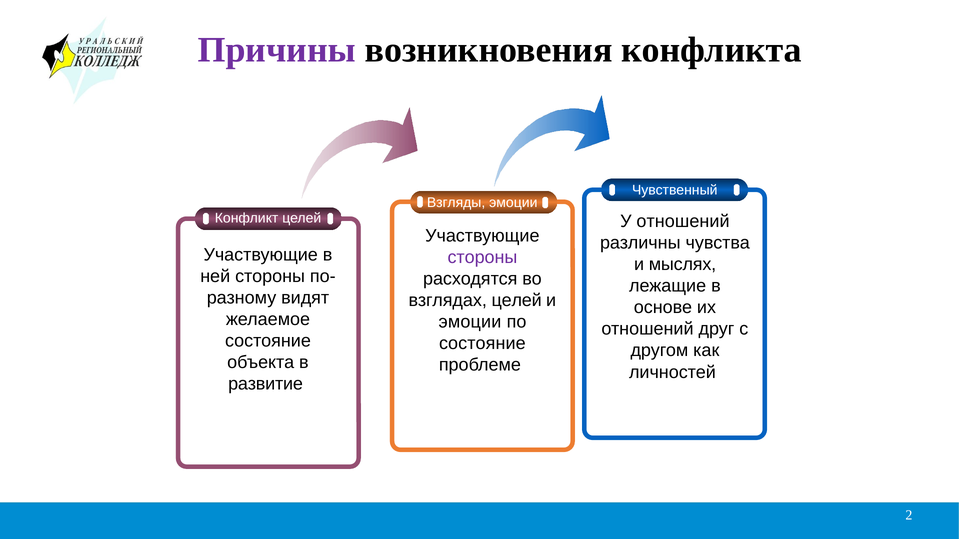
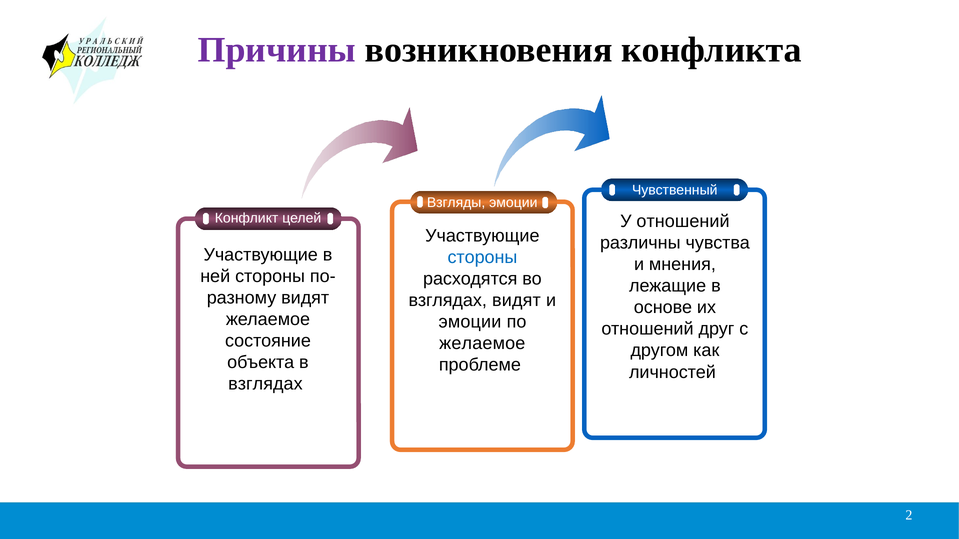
стороны colour: purple -> blue (482, 257)
мыслях: мыслях -> мнения (682, 264)
взглядах целей: целей -> видят (516, 301)
состояние: состояние -> желаемое (482, 344)
развитие: развитие -> взглядах (265, 384)
